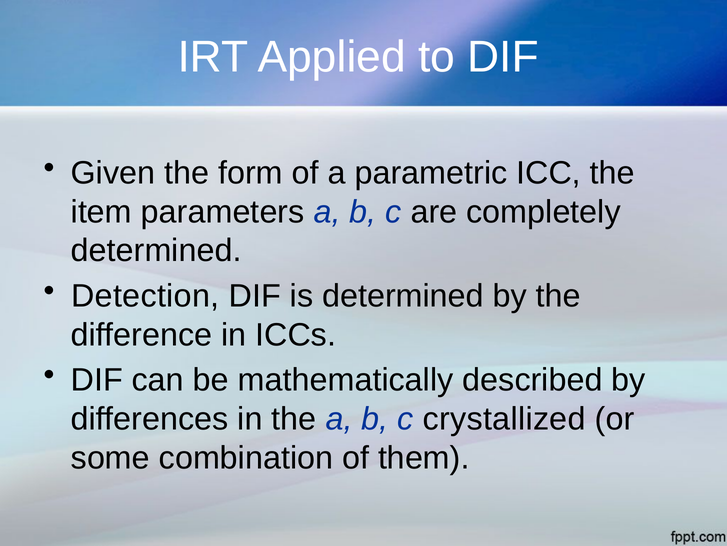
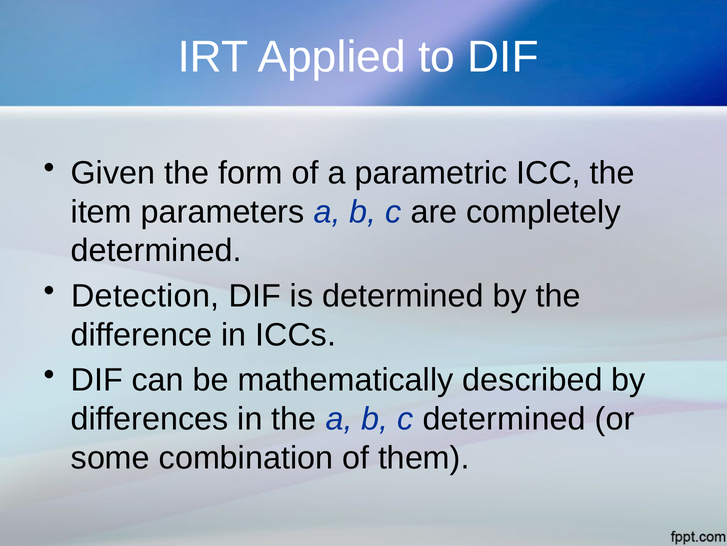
c crystallized: crystallized -> determined (504, 418)
